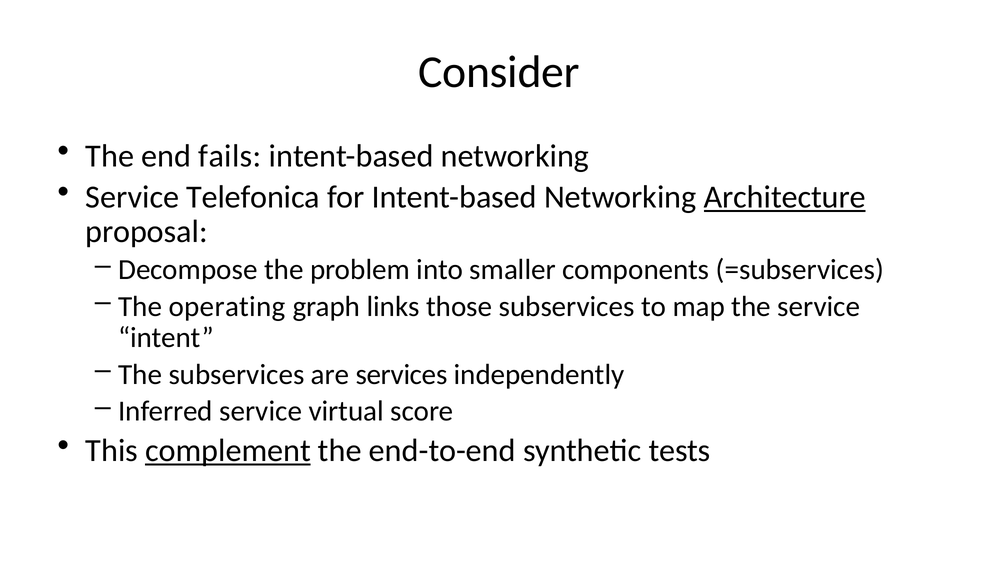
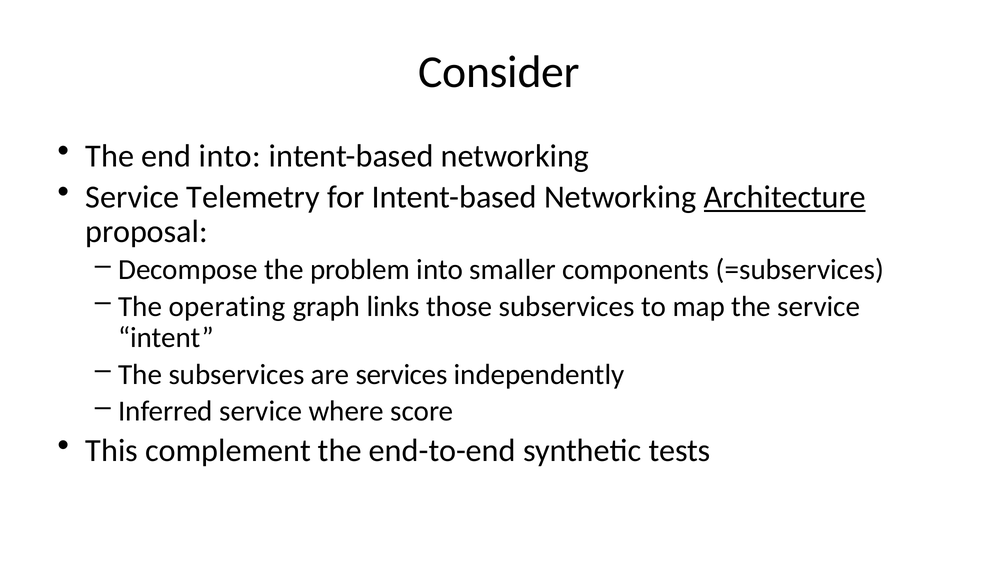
end fails: fails -> into (230, 156)
Telefonica: Telefonica -> Telemetry (253, 197)
virtual: virtual -> where (346, 411)
complement underline: present -> none (228, 451)
